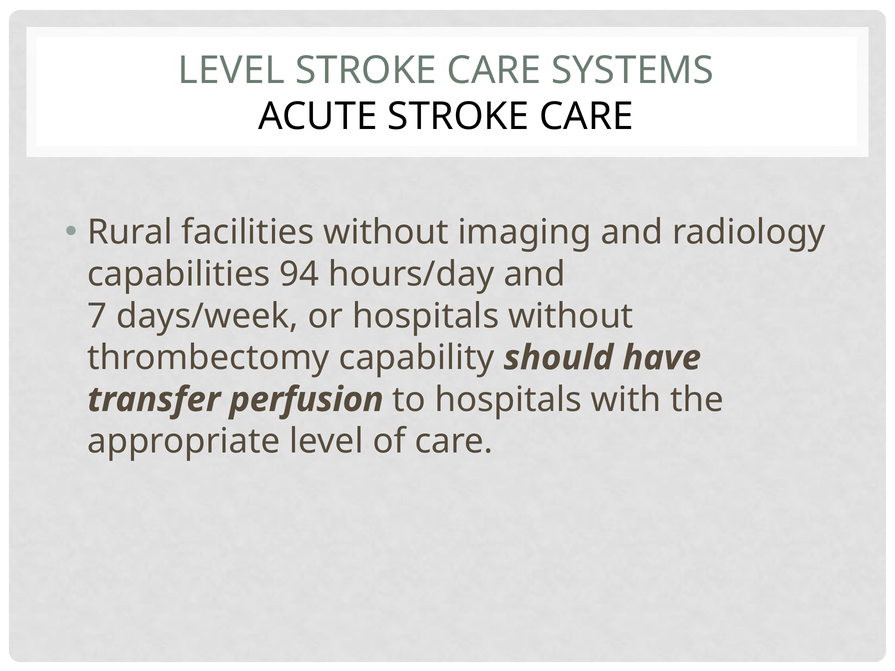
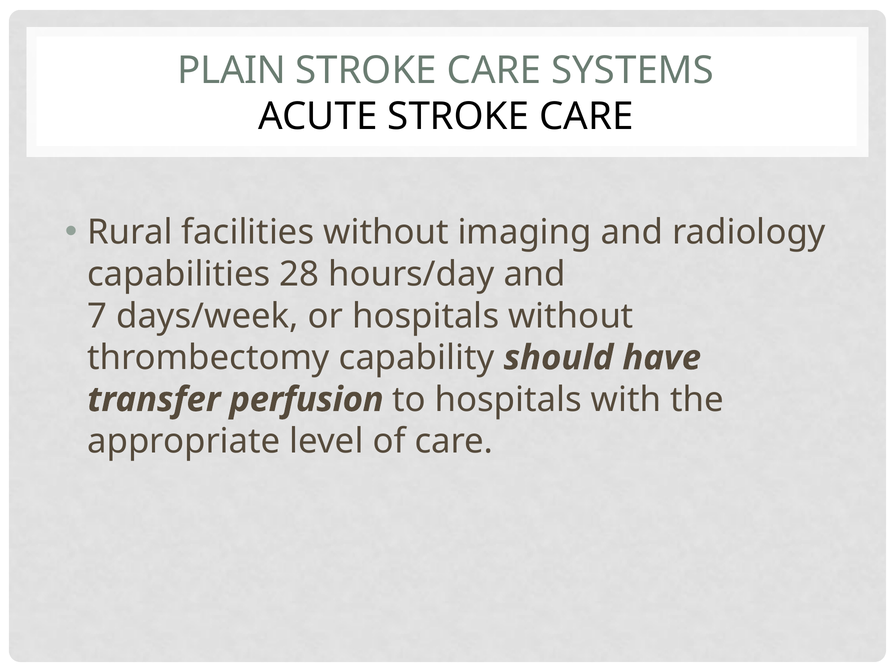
LEVEL: LEVEL -> PLAIN (232, 70)
94: 94 -> 28 (299, 274)
